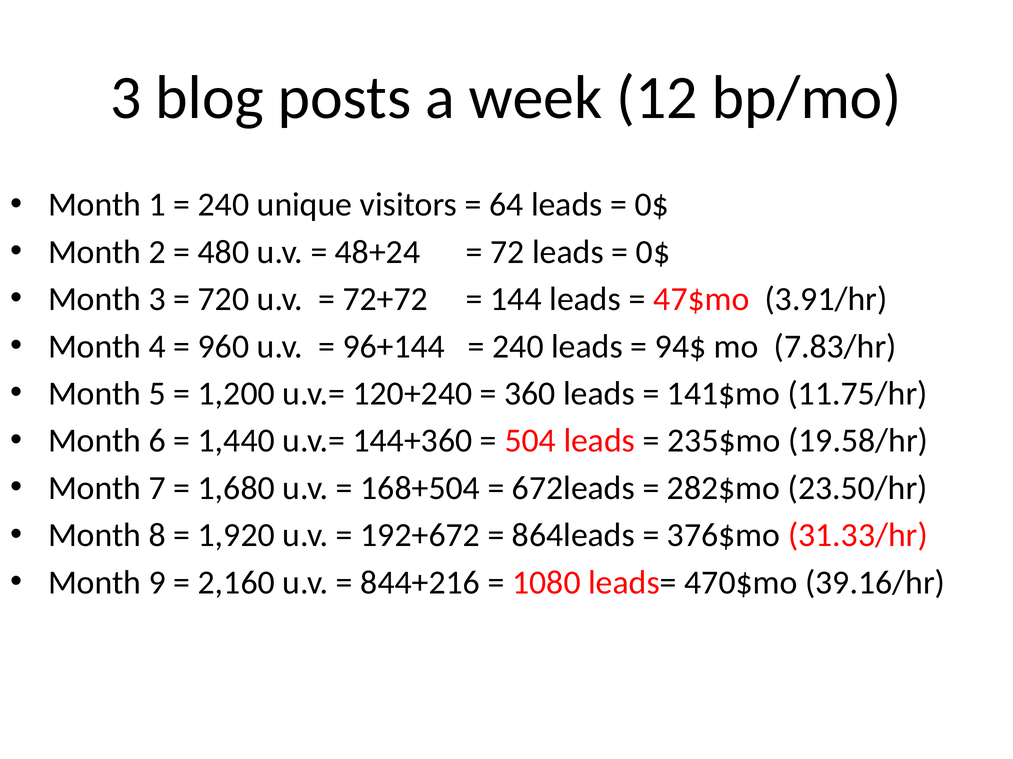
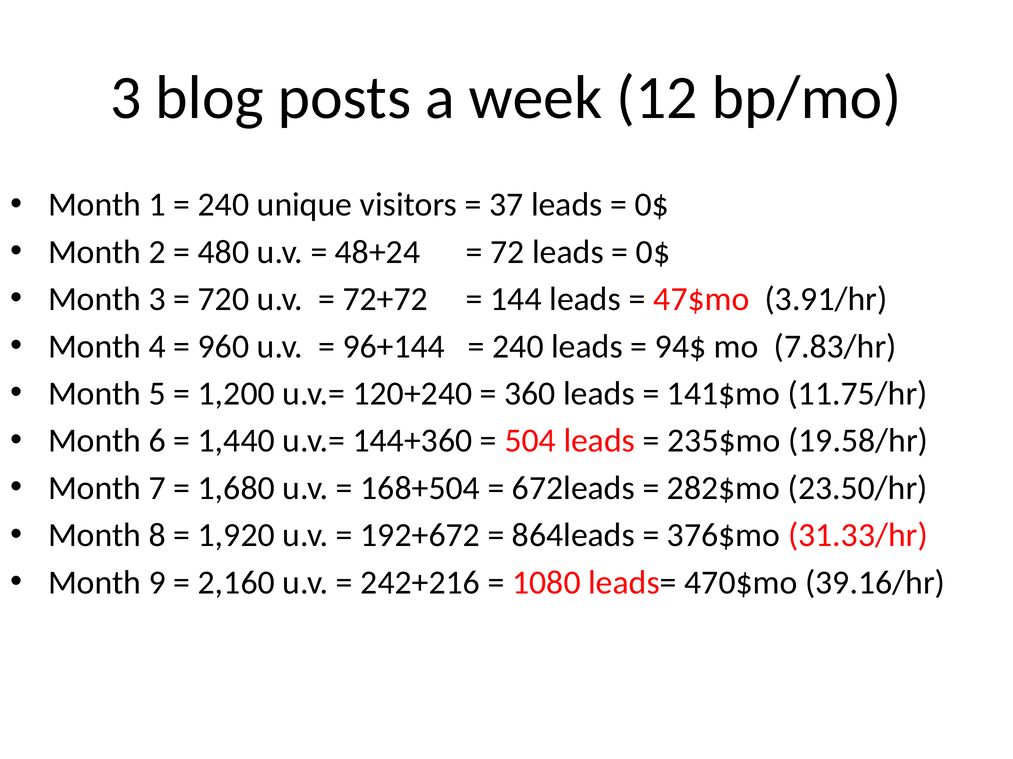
64: 64 -> 37 (506, 205)
844+216: 844+216 -> 242+216 (420, 583)
